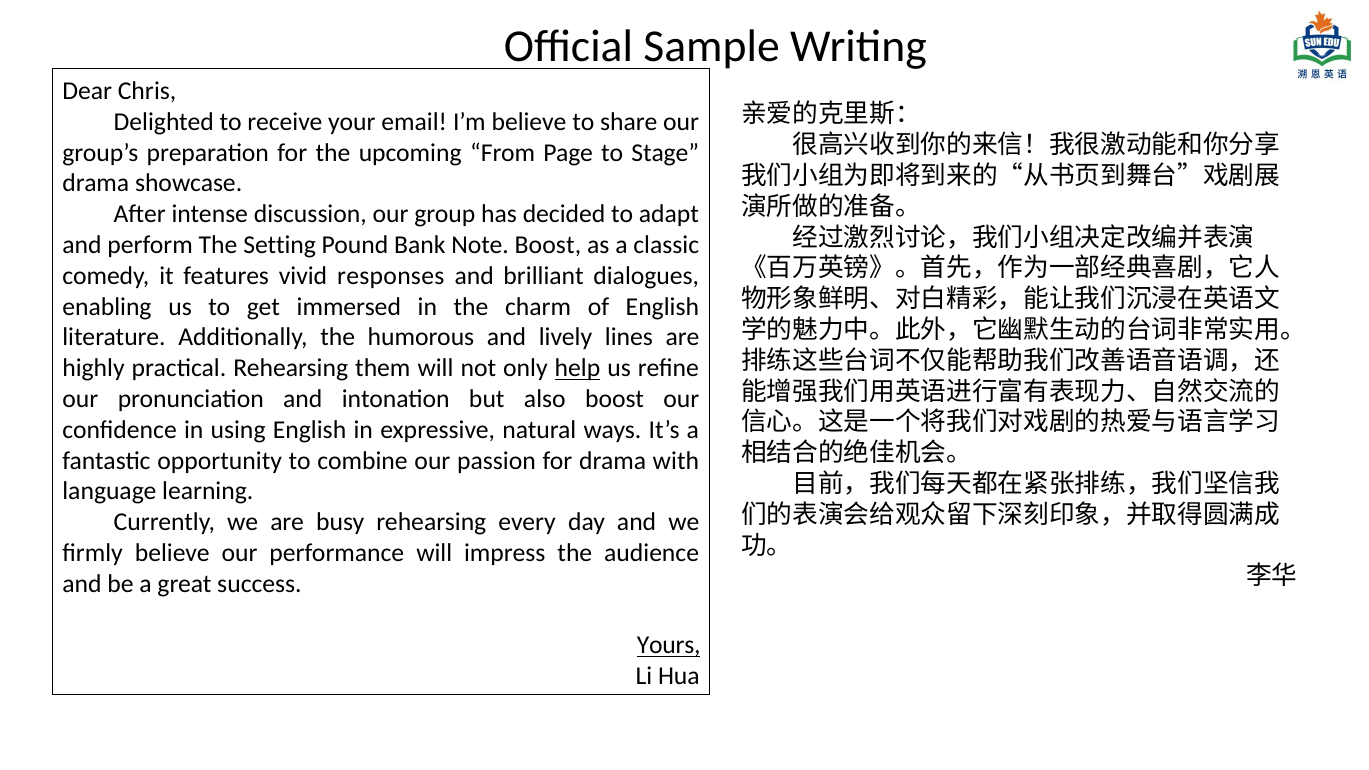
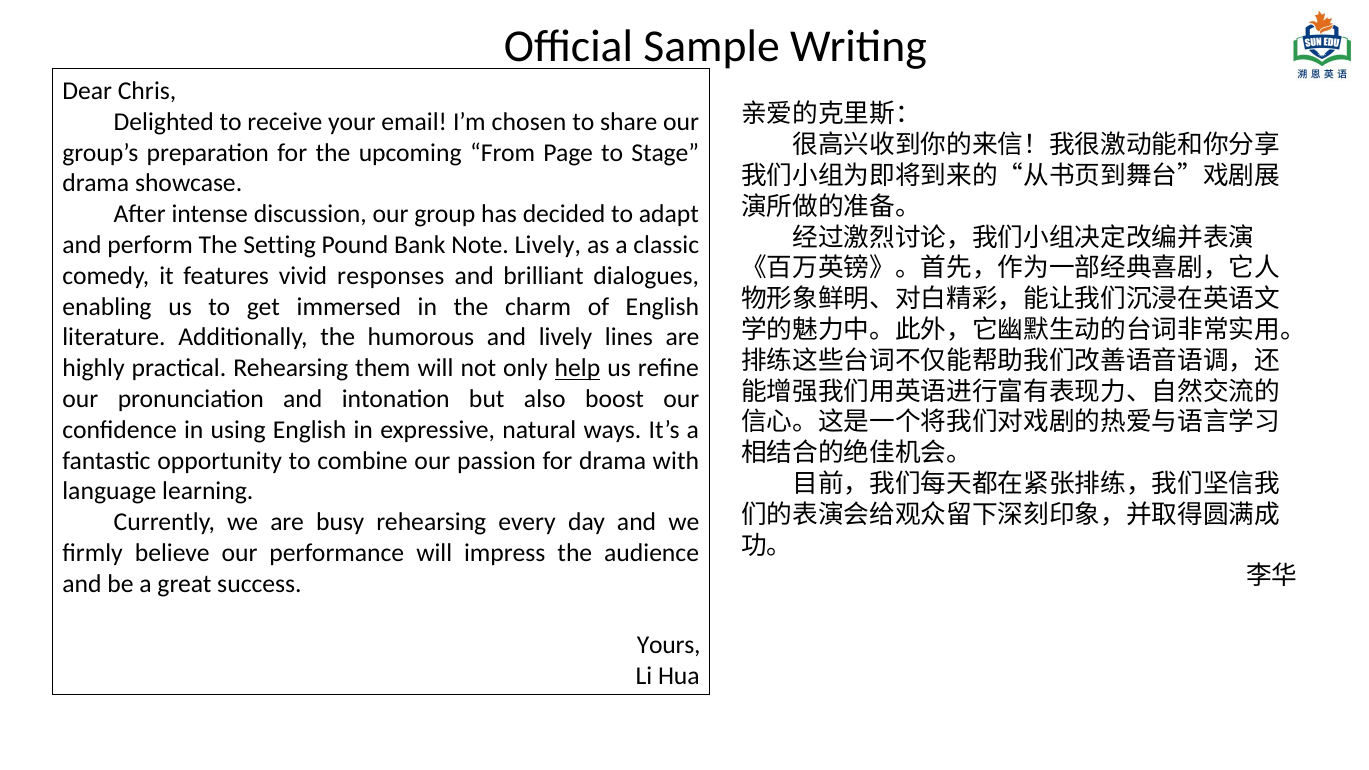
I’m believe: believe -> chosen (529, 122)
Note Boost: Boost -> Lively (548, 245)
Yours underline: present -> none (669, 646)
